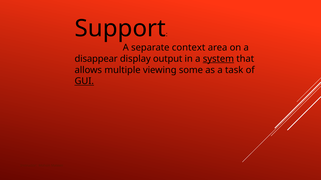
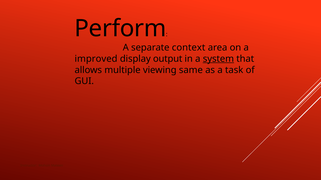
Support: Support -> Perform (120, 29)
disappear: disappear -> improved (96, 59)
some: some -> same (191, 70)
GUI underline: present -> none (84, 81)
